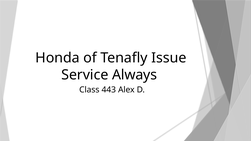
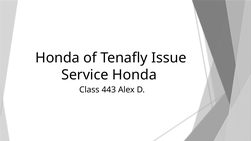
Service Always: Always -> Honda (134, 75)
